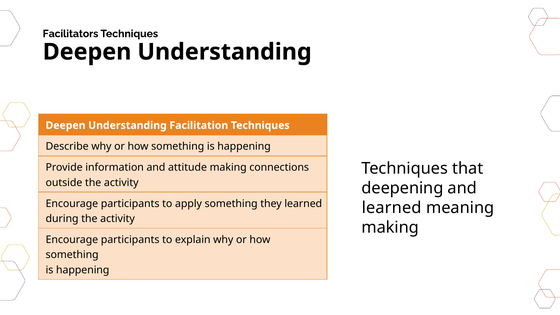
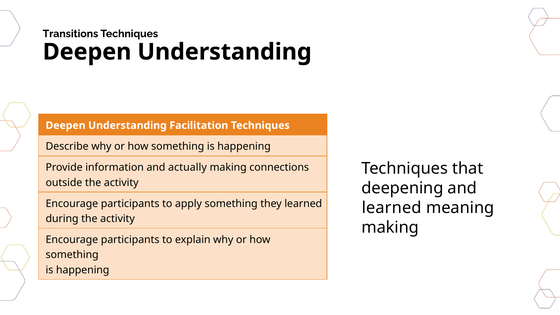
Facilitators: Facilitators -> Transitions (70, 34)
attitude: attitude -> actually (187, 167)
